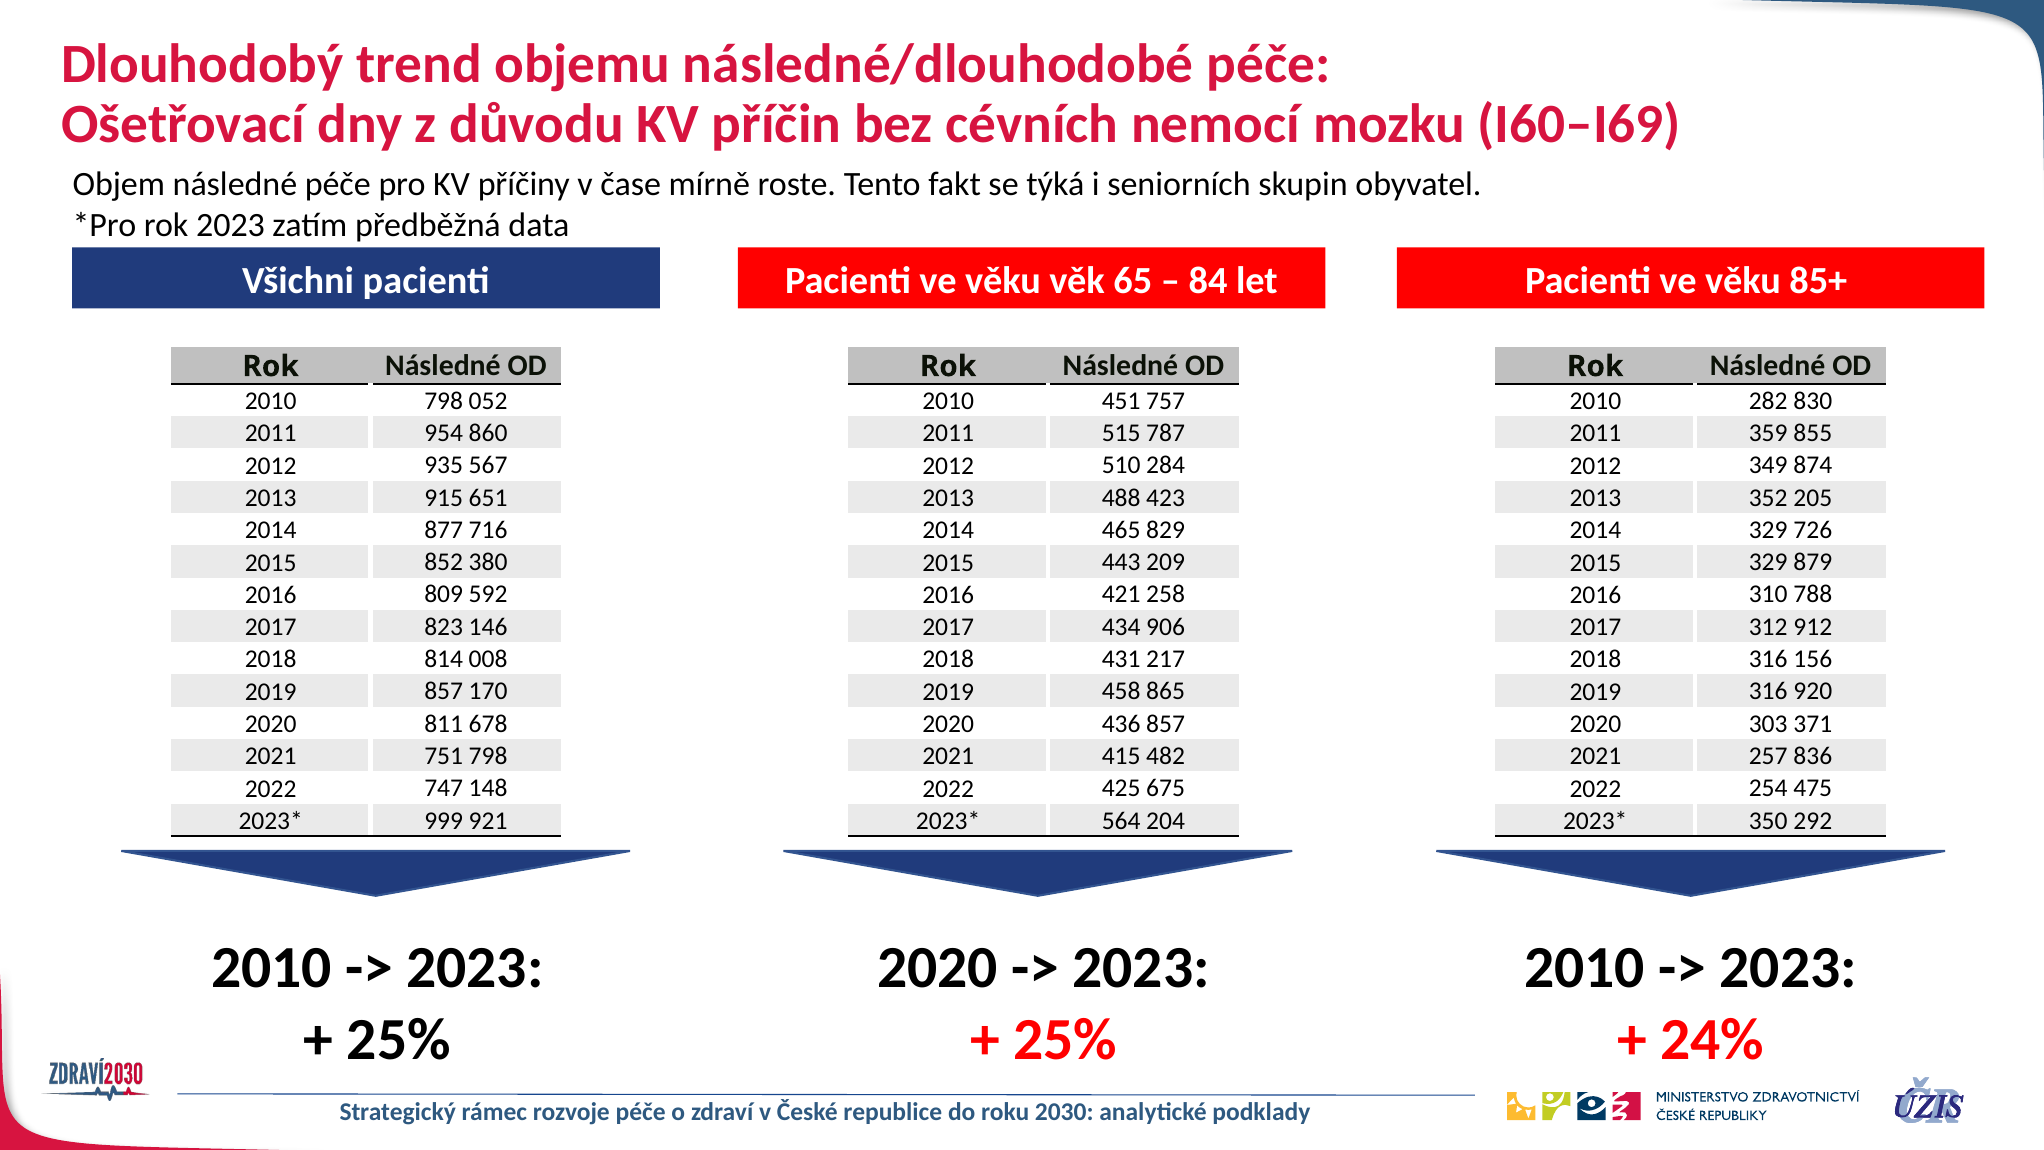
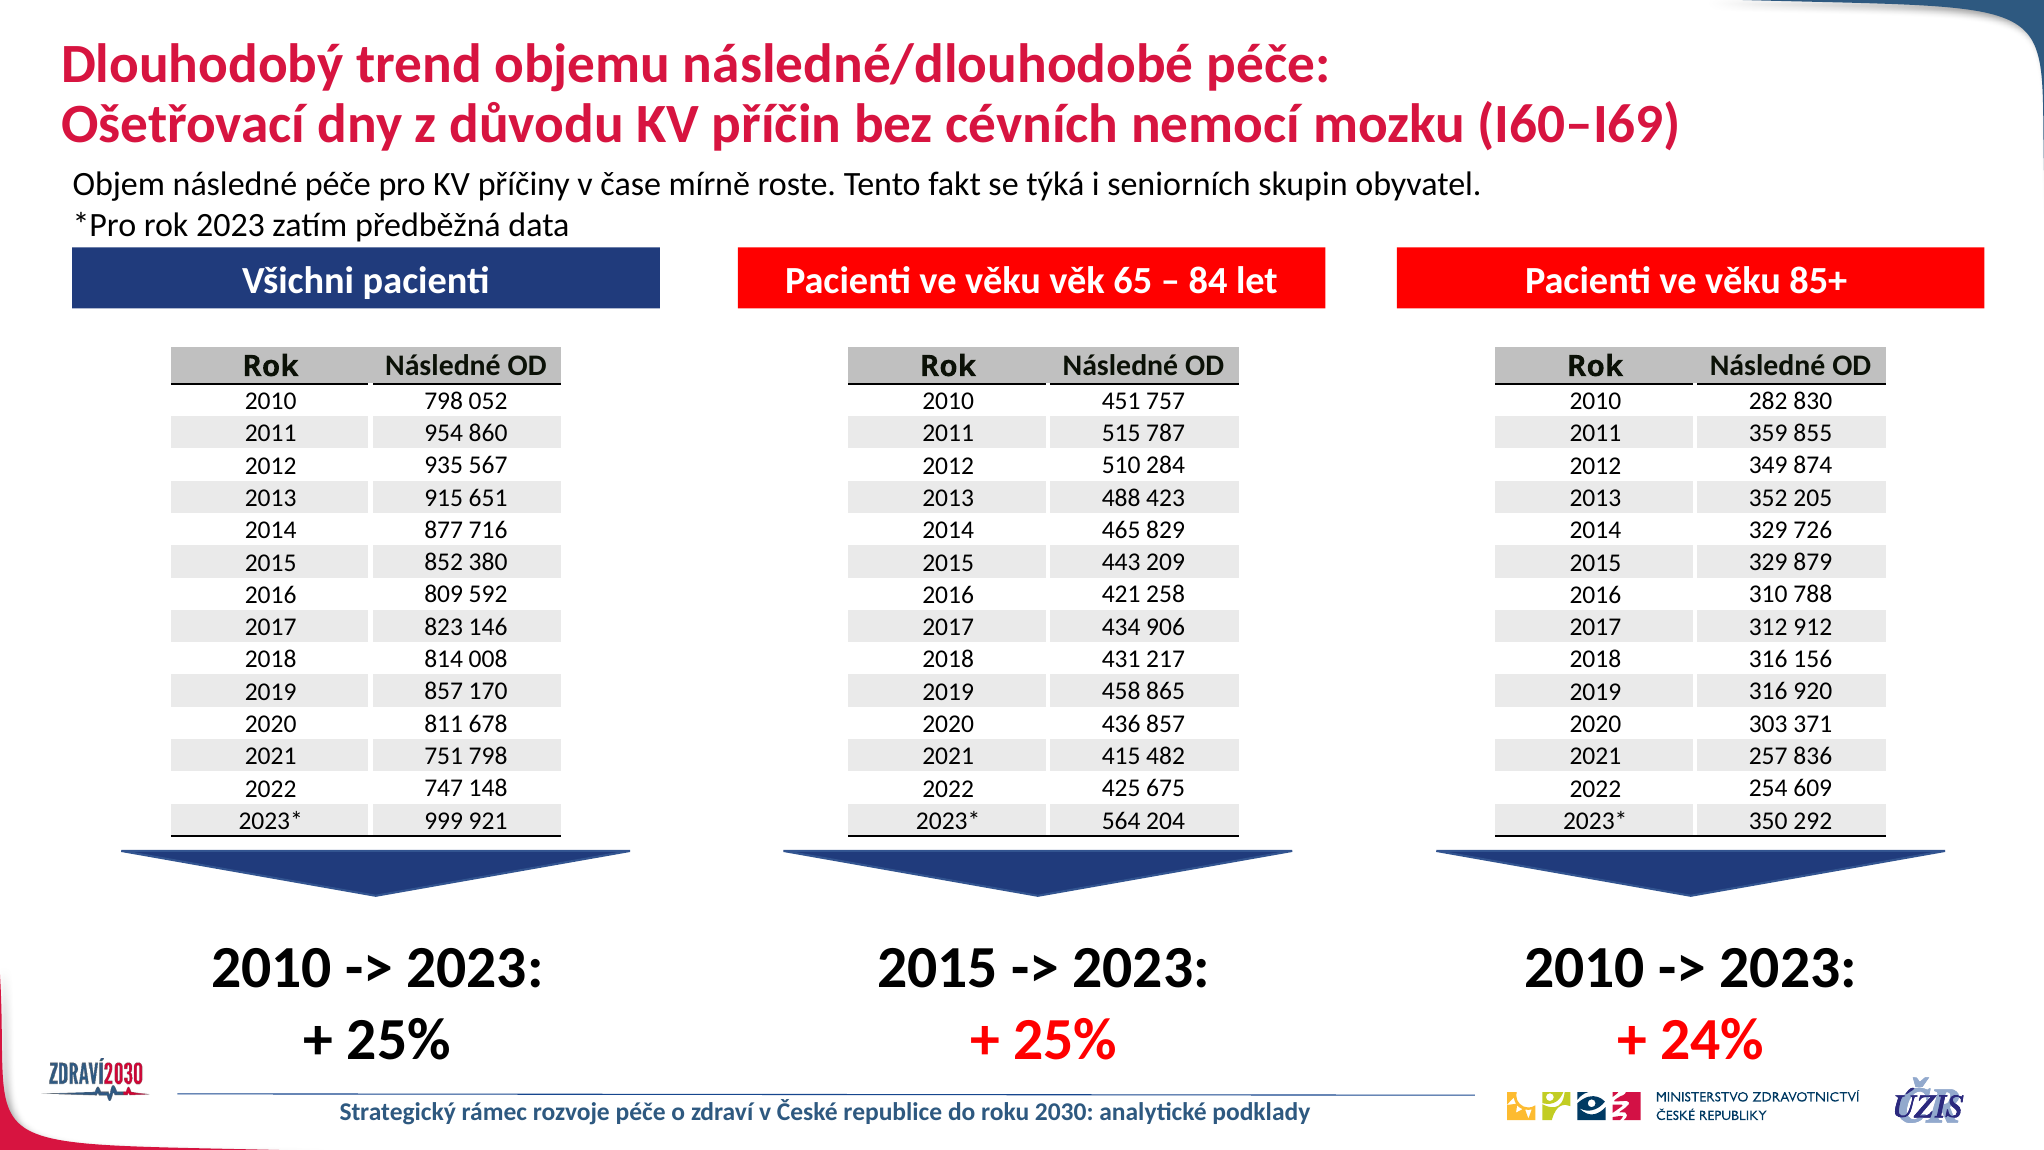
475: 475 -> 609 (1813, 788)
2020: 2020 -> 2015 (938, 968)
